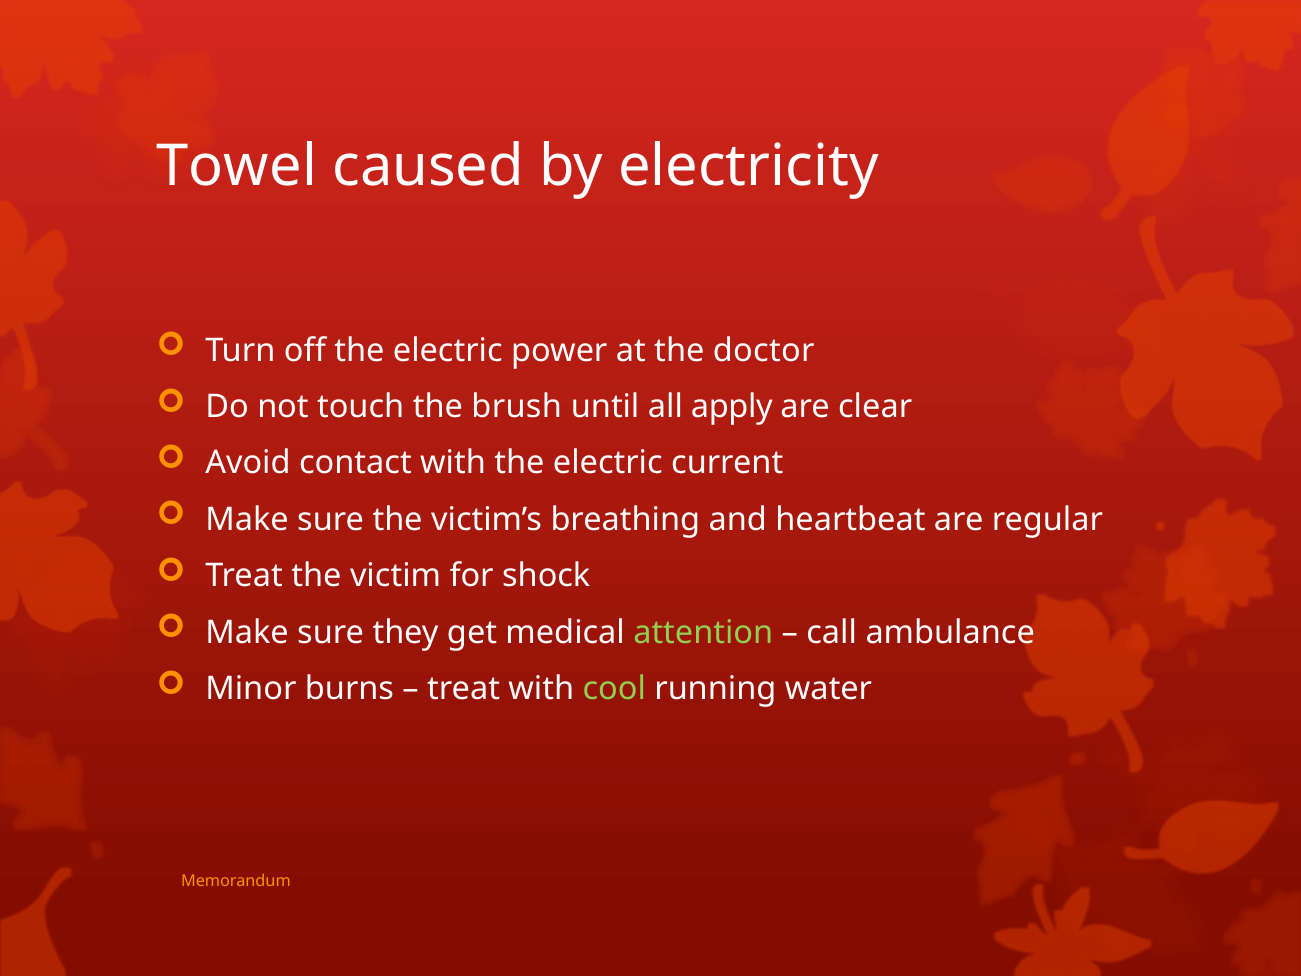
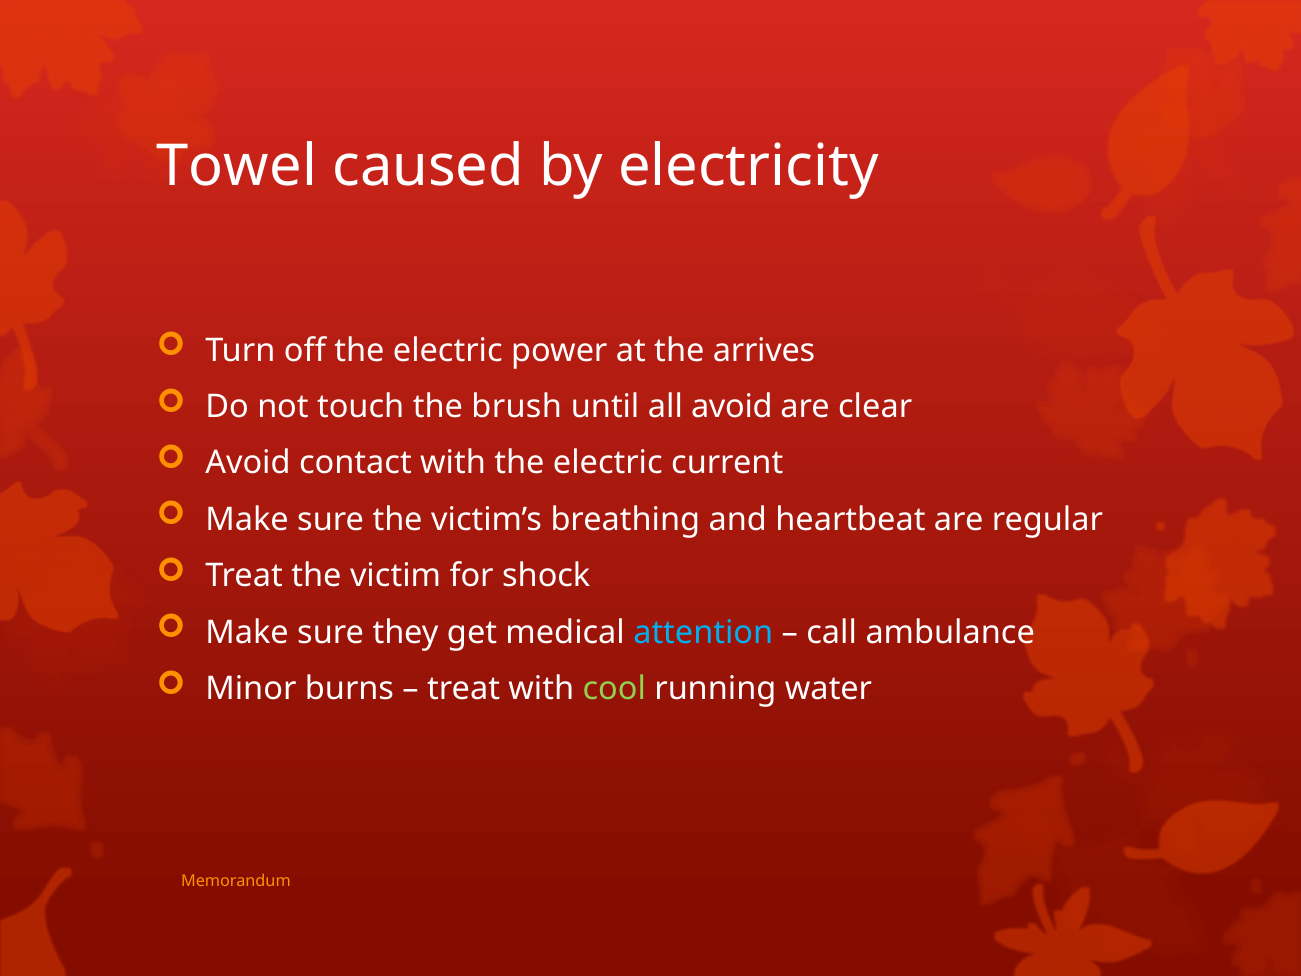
doctor: doctor -> arrives (764, 350)
all apply: apply -> avoid (732, 407)
attention colour: light green -> light blue (703, 632)
